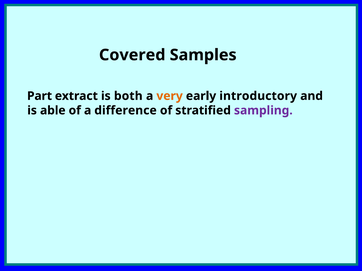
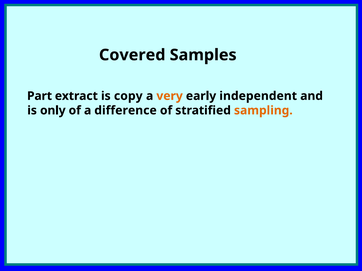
both: both -> copy (128, 96)
introductory: introductory -> independent (258, 96)
able: able -> only (53, 111)
sampling colour: purple -> orange (263, 111)
